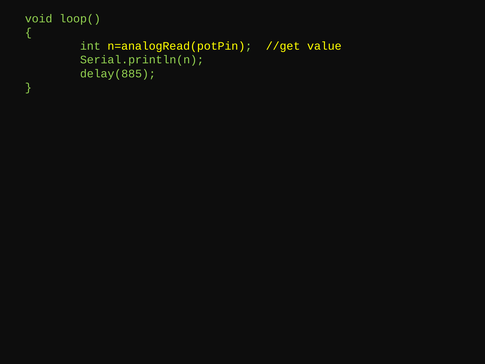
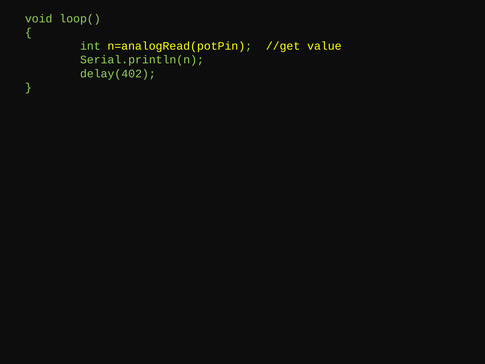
delay(885: delay(885 -> delay(402 (118, 74)
